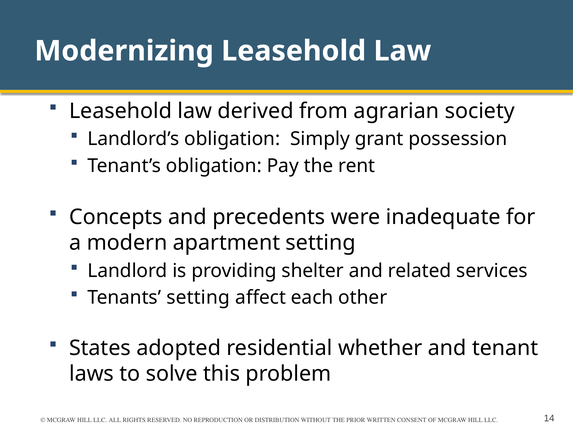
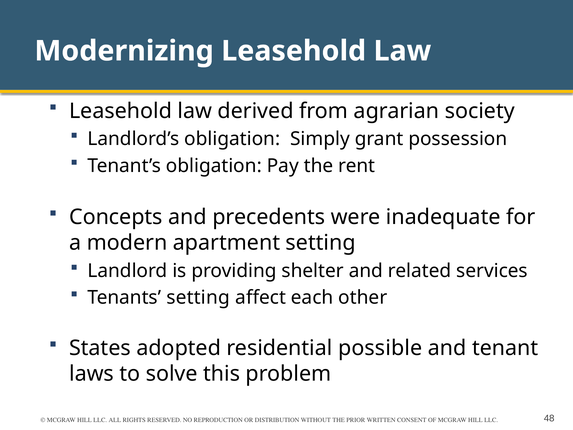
whether: whether -> possible (380, 348)
14: 14 -> 48 (549, 418)
